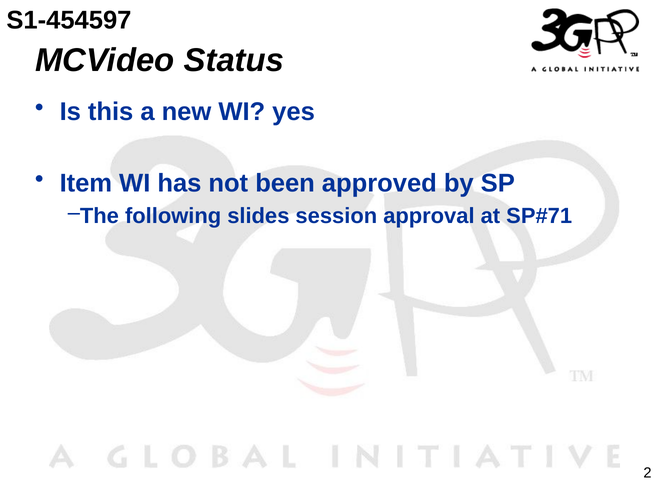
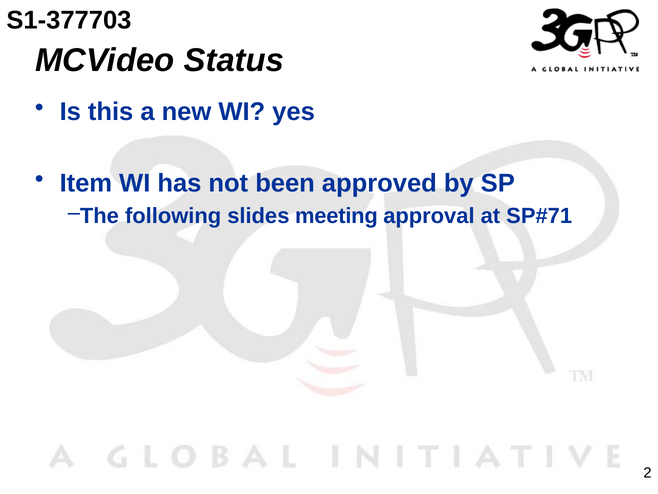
S1-454597: S1-454597 -> S1-377703 (69, 20)
session: session -> meeting (336, 216)
